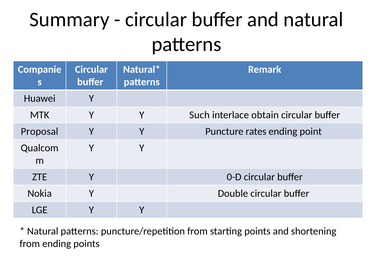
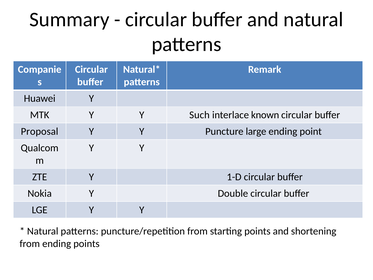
obtain: obtain -> known (265, 115)
rates: rates -> large (256, 131)
0-D: 0-D -> 1-D (234, 177)
